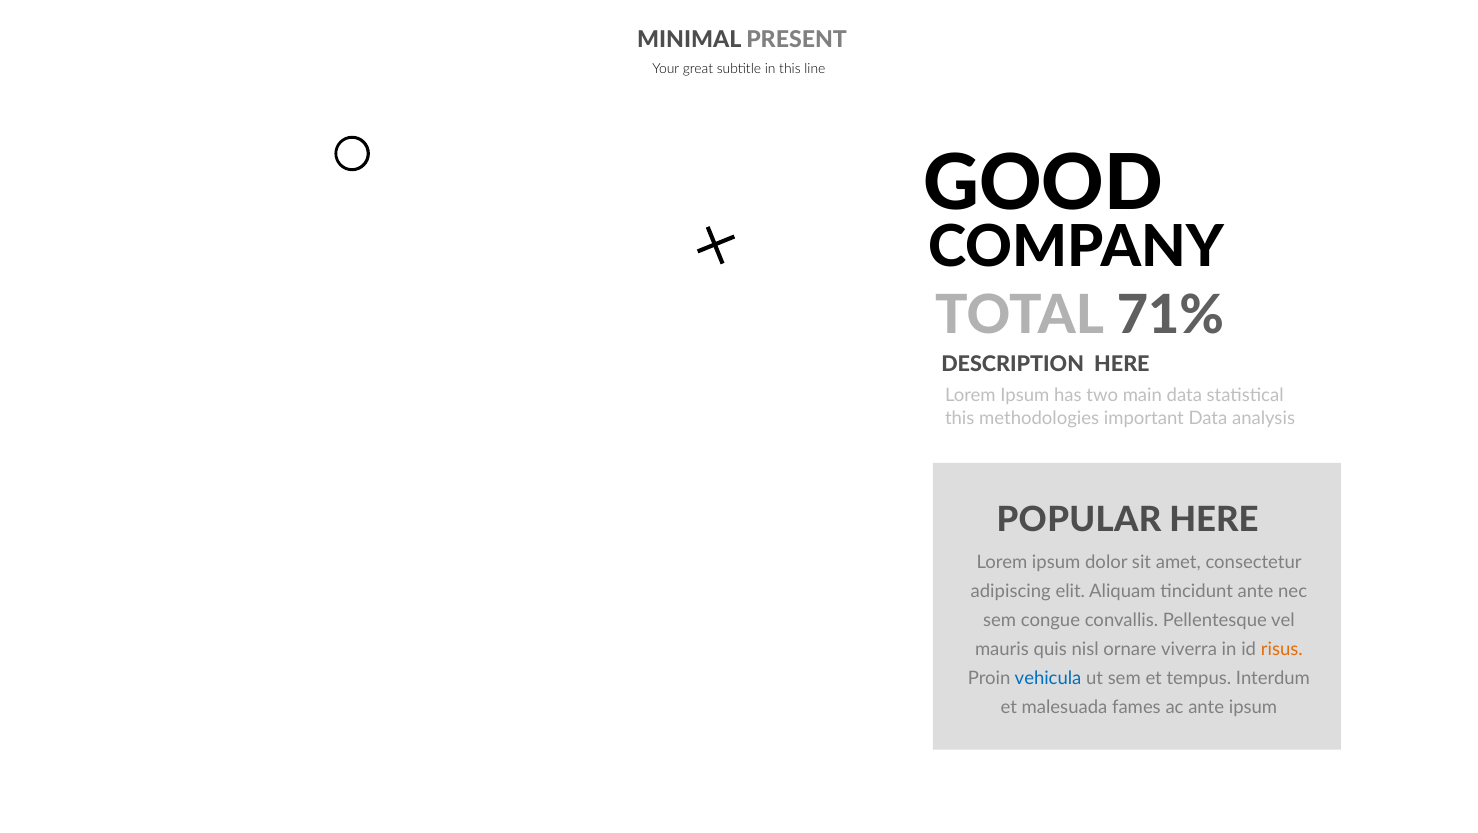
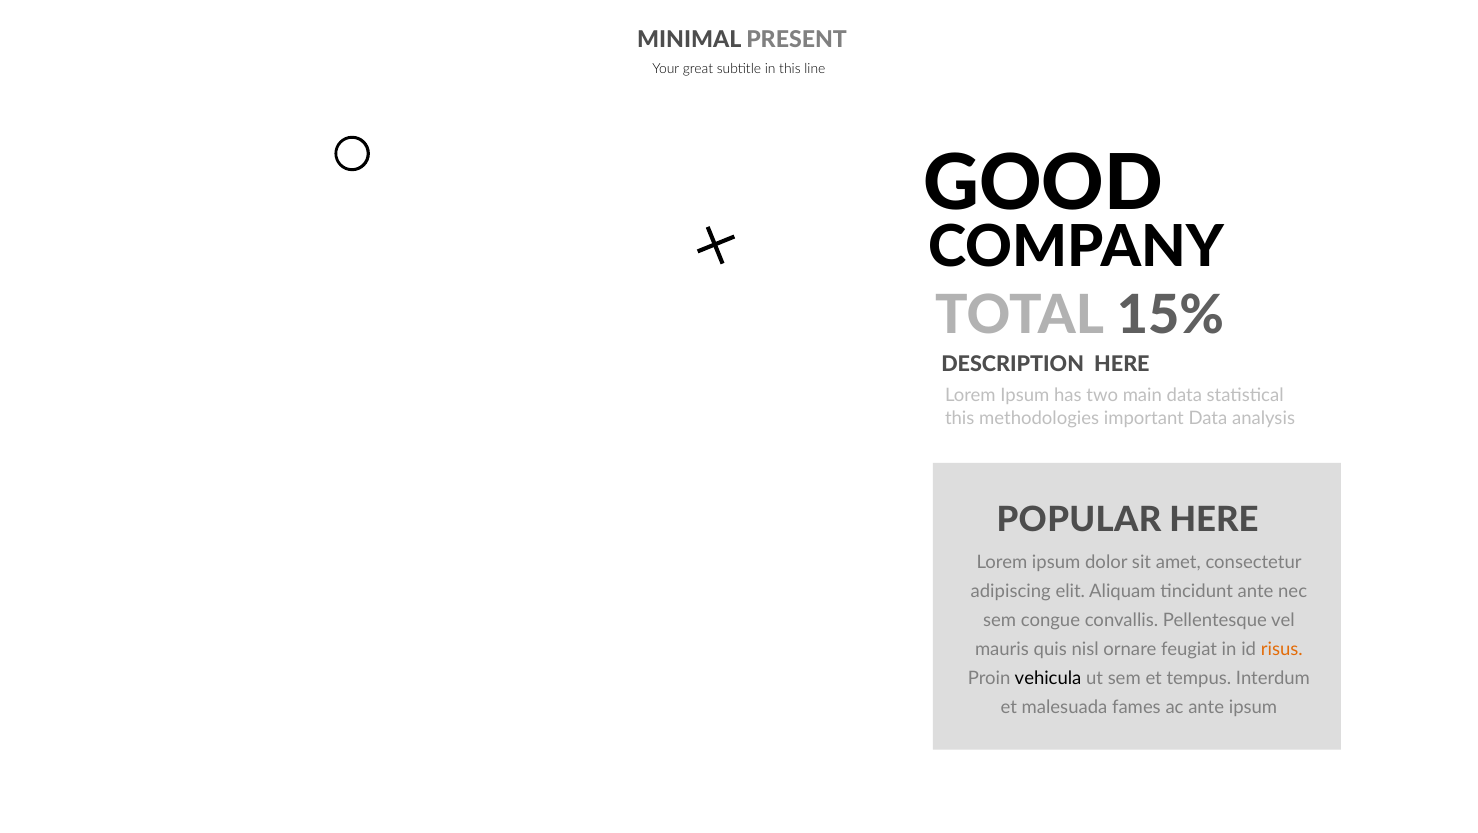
71%: 71% -> 15% (1170, 316)
viverra: viverra -> feugiat (1189, 650)
vehicula colour: blue -> black (1048, 678)
